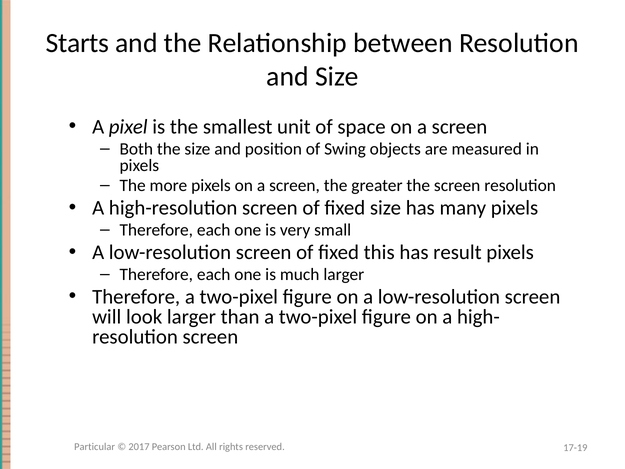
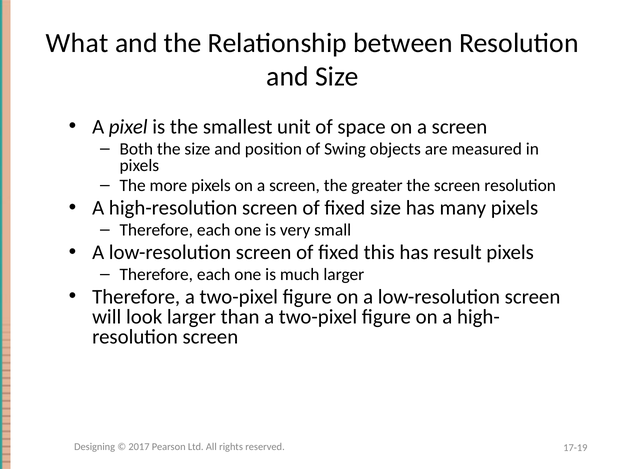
Starts: Starts -> What (77, 43)
Particular: Particular -> Designing (95, 447)
